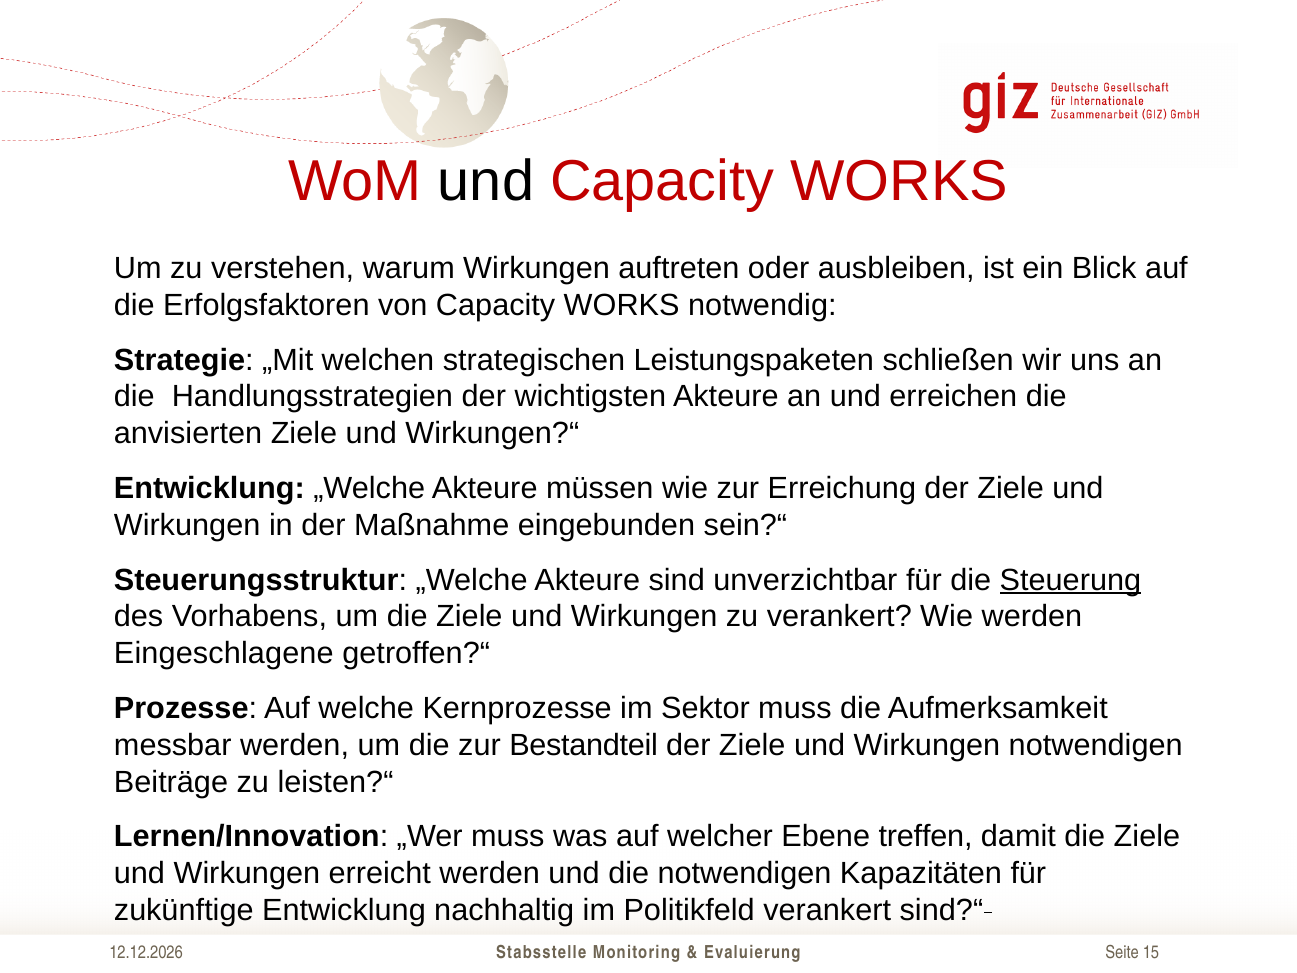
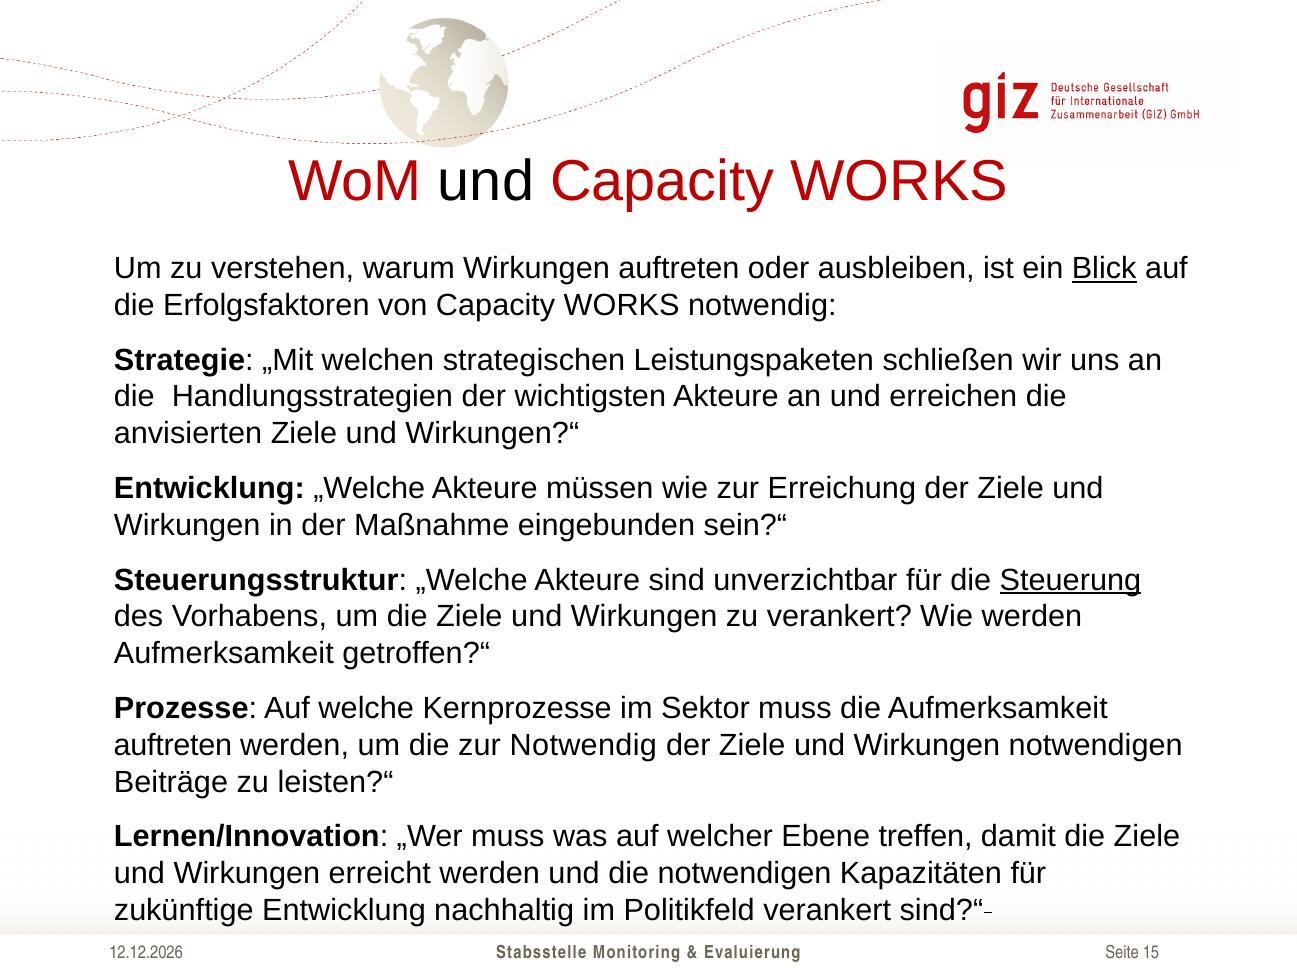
Blick underline: none -> present (1104, 268)
Eingeschlagene: Eingeschlagene -> Aufmerksamkeit (224, 653)
messbar: messbar -> auftreten (173, 745)
zur Bestandteil: Bestandteil -> Notwendig (583, 745)
